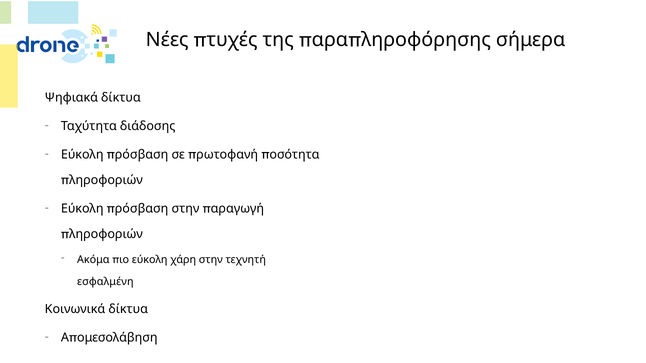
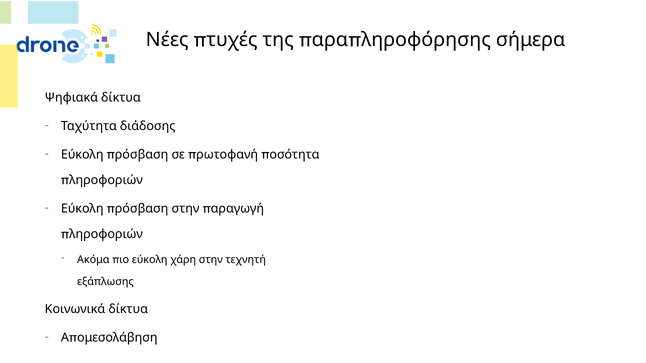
εσφαλμένη: εσφαλμένη -> εξάπλωσης (105, 282)
